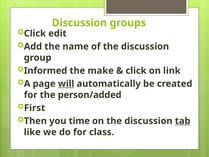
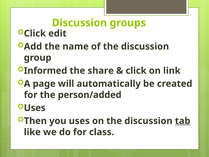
make: make -> share (101, 71)
will underline: present -> none (66, 84)
First: First -> Uses (35, 108)
you time: time -> uses (79, 121)
